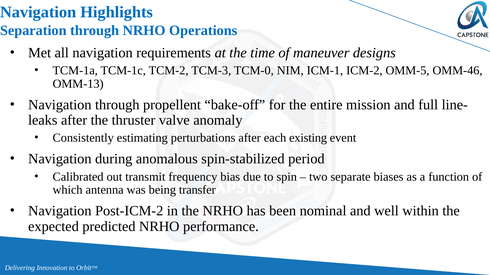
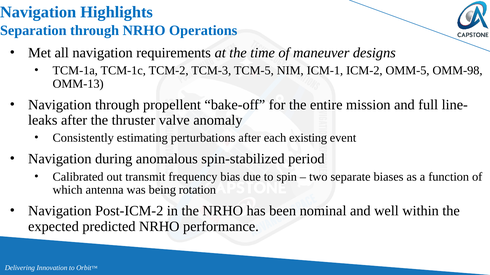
TCM-0: TCM-0 -> TCM-5 (254, 71)
OMM-46: OMM-46 -> OMM-98 (458, 71)
transfer: transfer -> rotation (197, 190)
